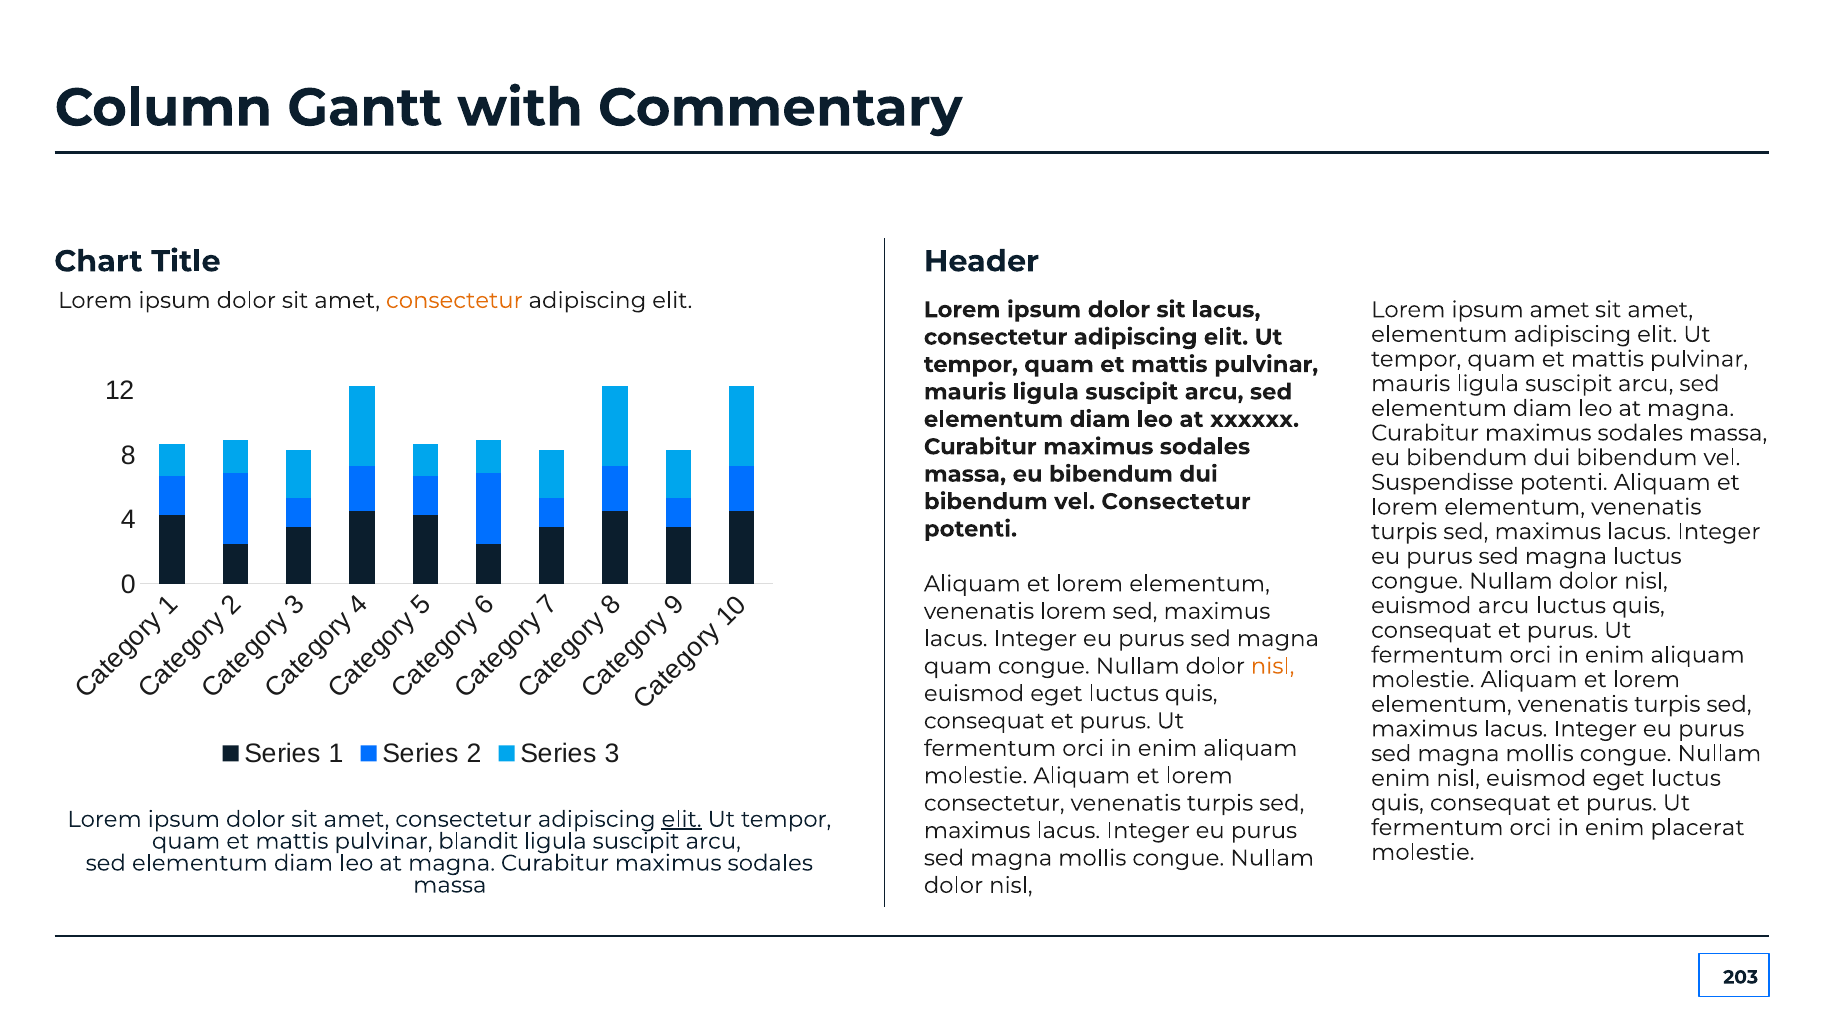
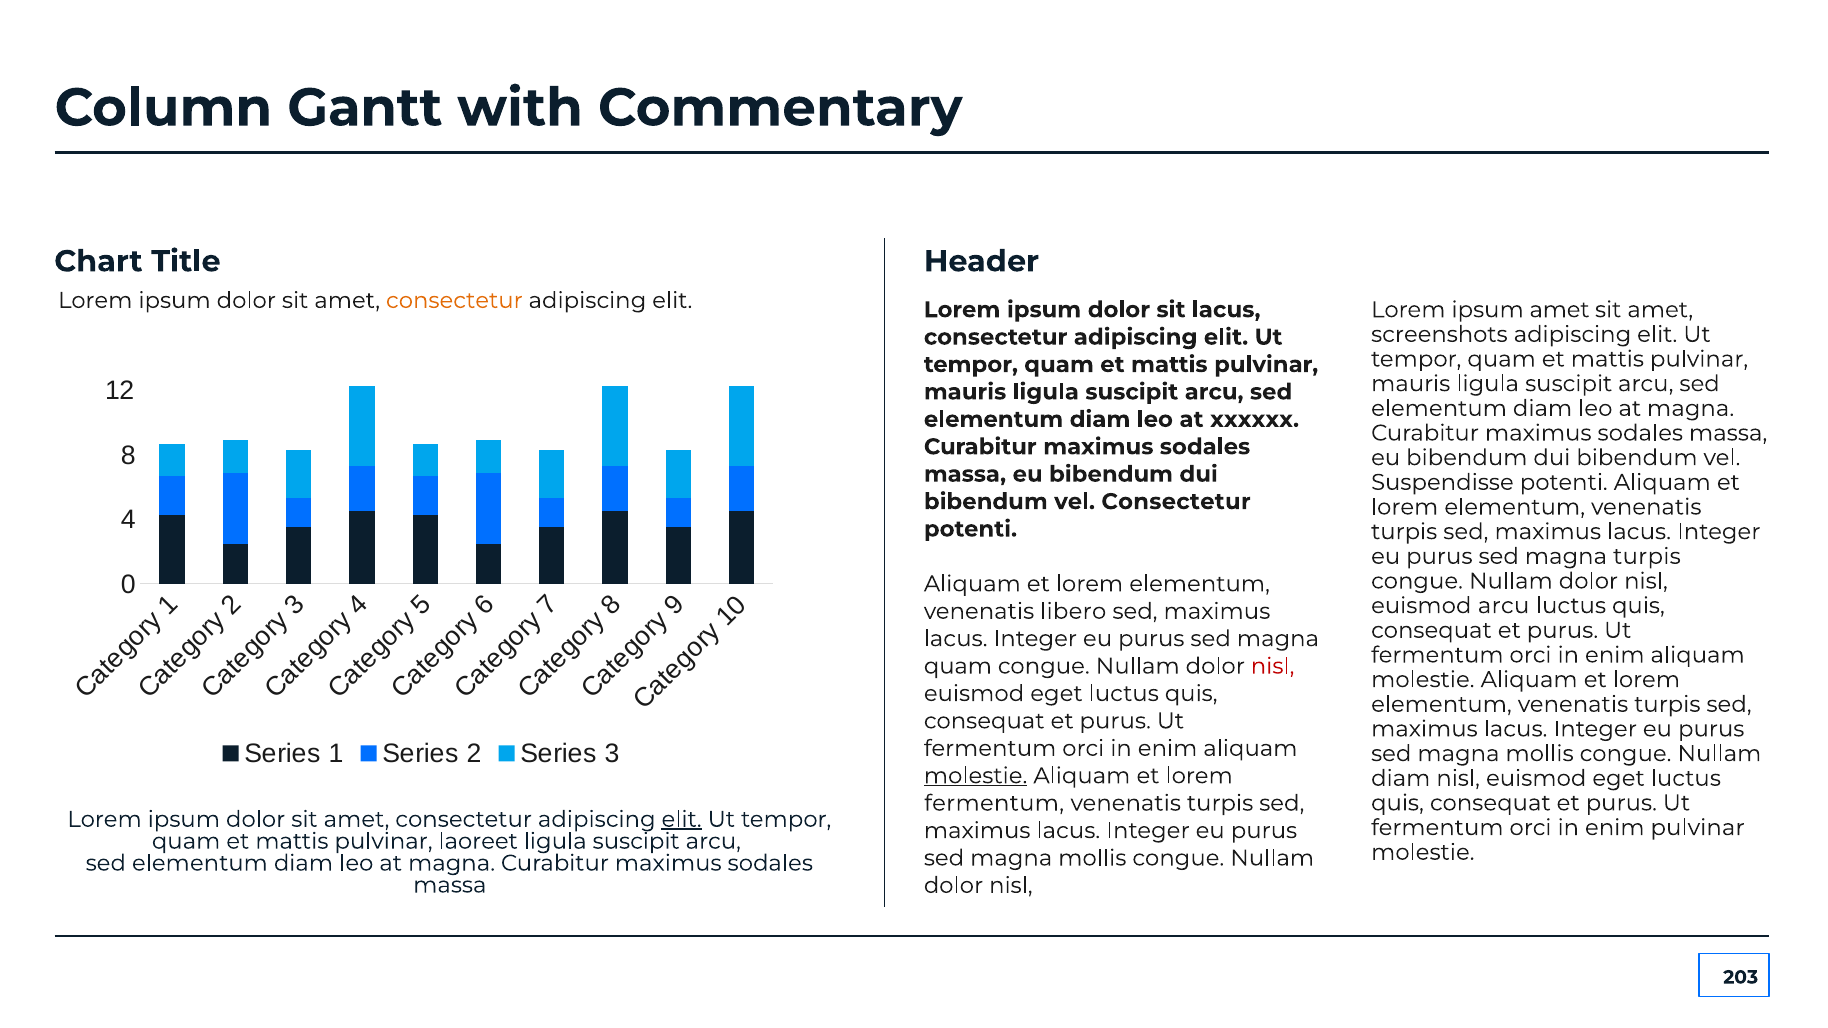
elementum: elementum -> screenshots (1439, 334)
magna luctus: luctus -> turpis (1647, 556)
venenatis lorem: lorem -> libero (1073, 611)
nisl colour: orange -> red (1273, 666)
molestie underline: none -> present (976, 776)
enim: enim -> diam (1401, 778)
consectetur: consectetur -> fermentum (994, 803)
enim placerat: placerat -> pulvinar (1698, 828)
blandit: blandit -> laoreet (478, 841)
